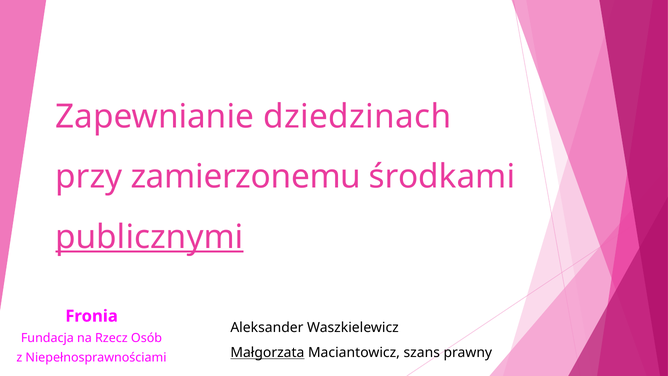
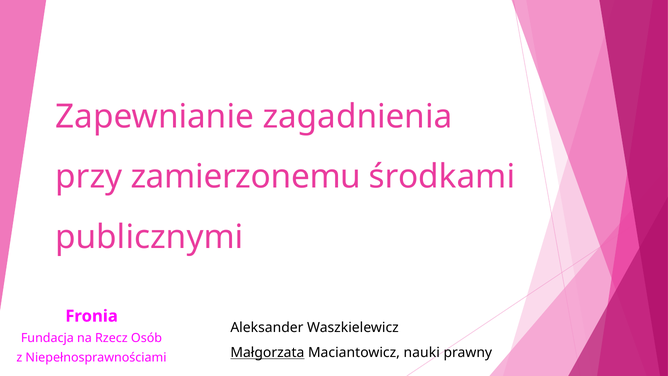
dziedzinach: dziedzinach -> zagadnienia (358, 117)
publicznymi underline: present -> none (149, 237)
szans: szans -> nauki (422, 353)
